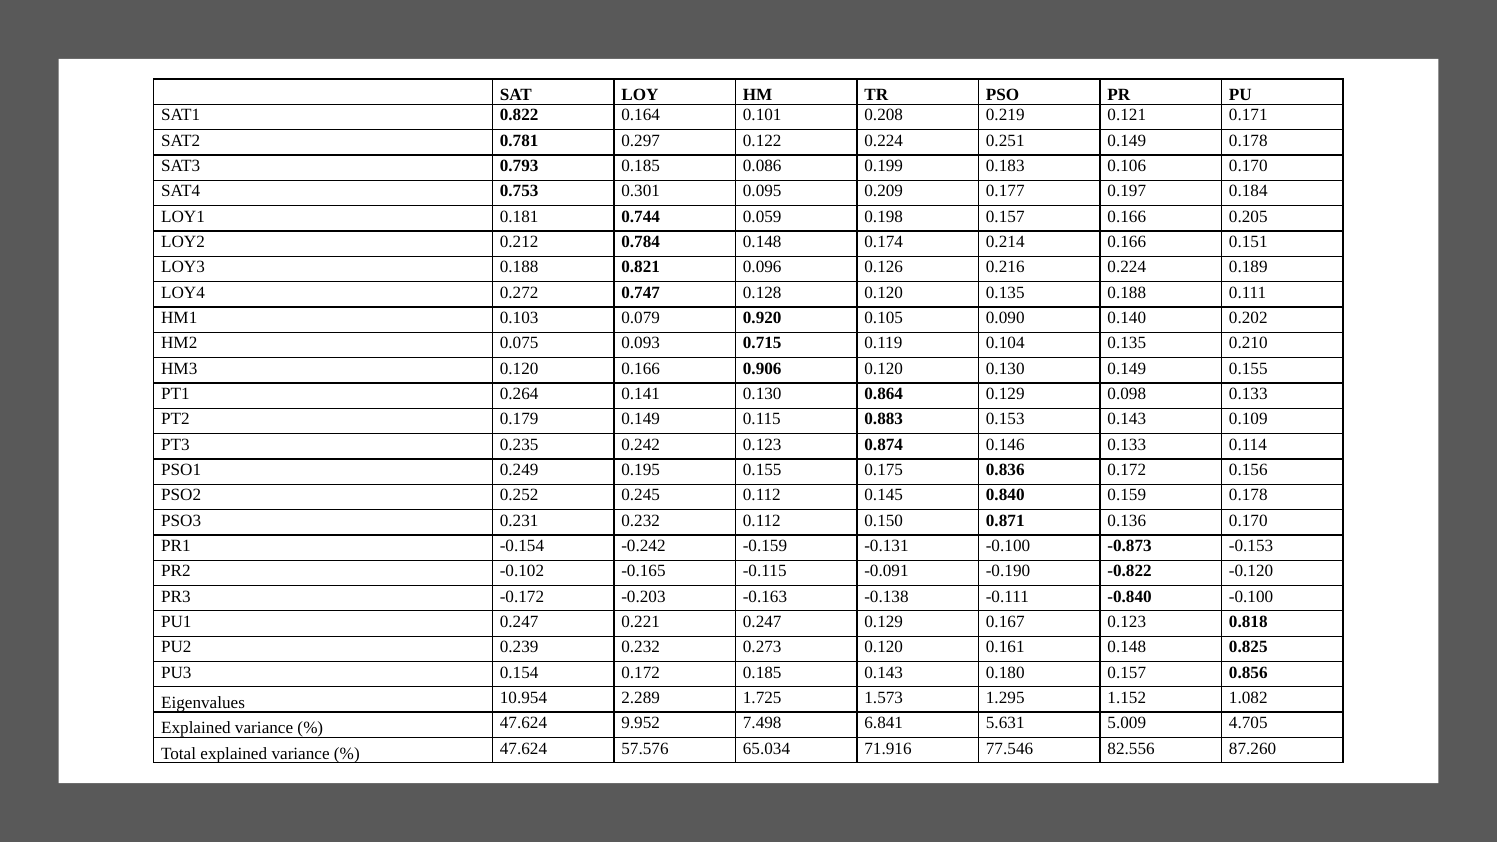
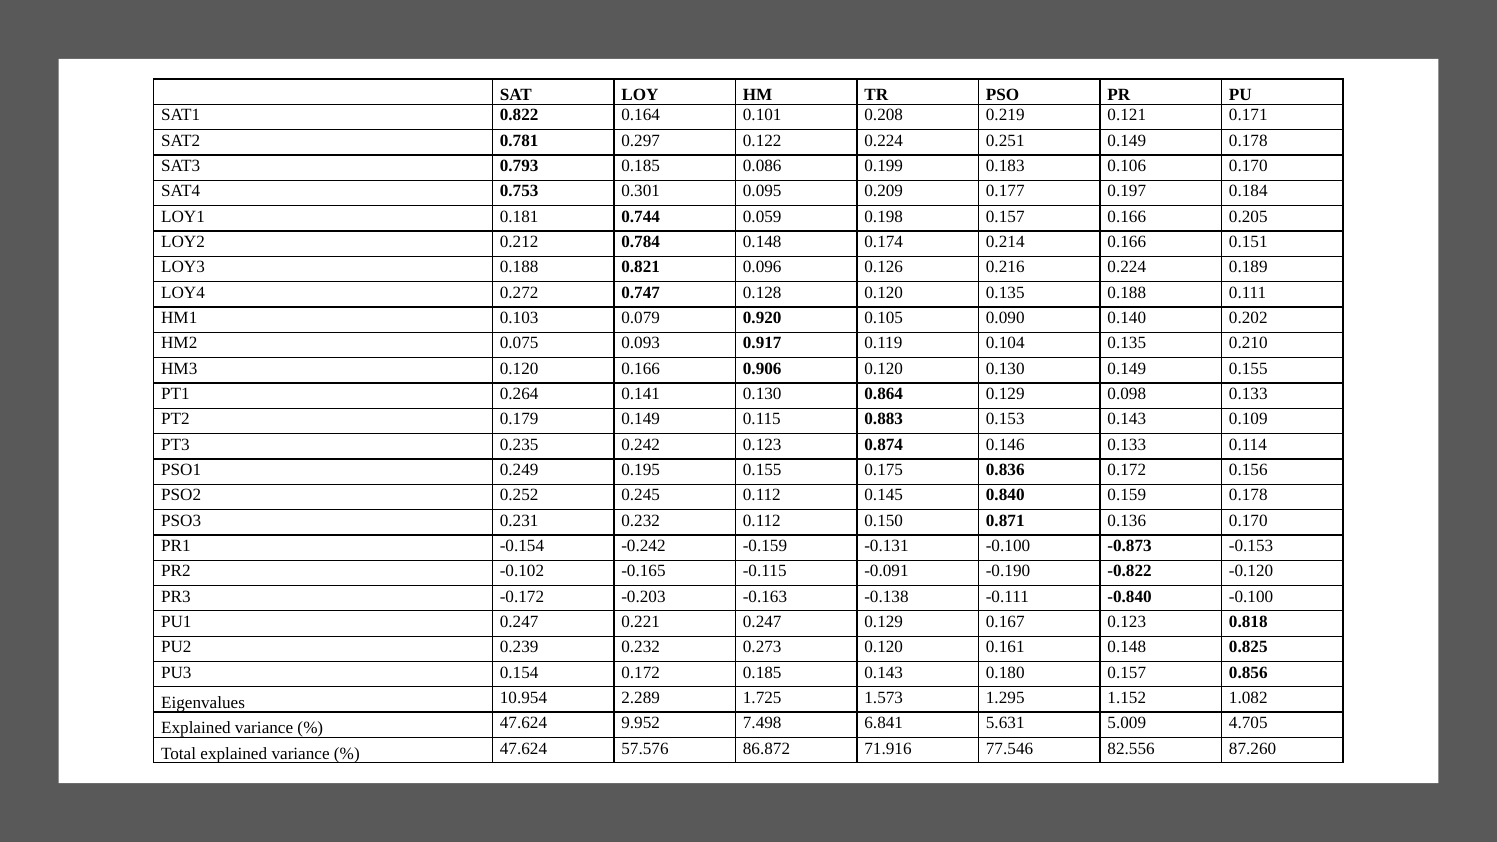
0.715: 0.715 -> 0.917 (762, 343)
65.034: 65.034 -> 86.872 (766, 749)
